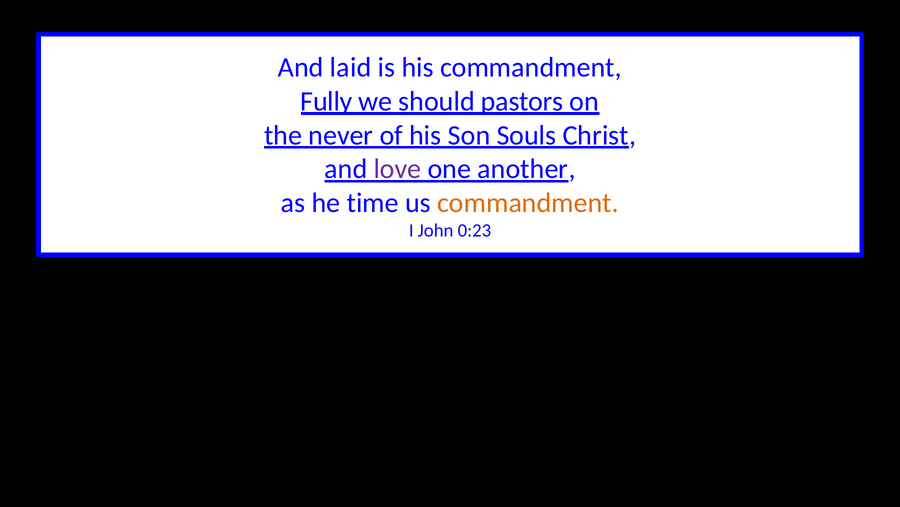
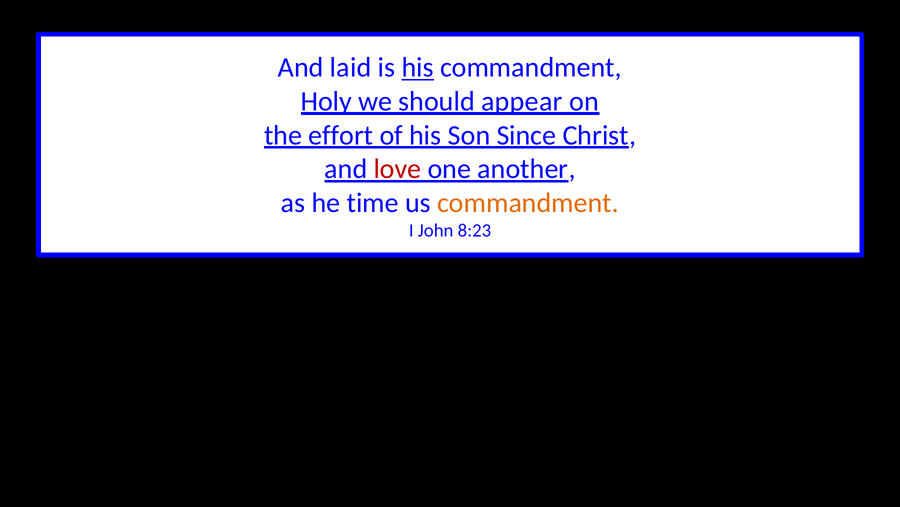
his underline: none -> present (418, 68)
Fully: Fully -> Holy (326, 101)
pastors: pastors -> appear (522, 101)
never: never -> effort (341, 135)
Souls: Souls -> Since (526, 135)
love colour: purple -> red (397, 169)
0:23: 0:23 -> 8:23 (474, 230)
